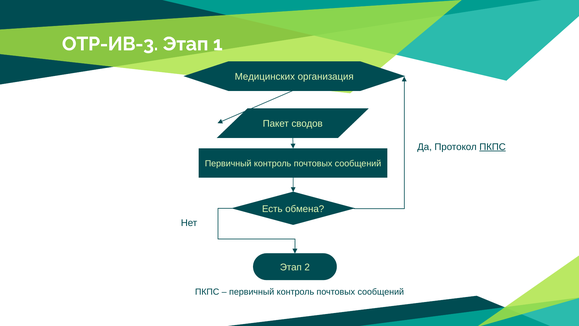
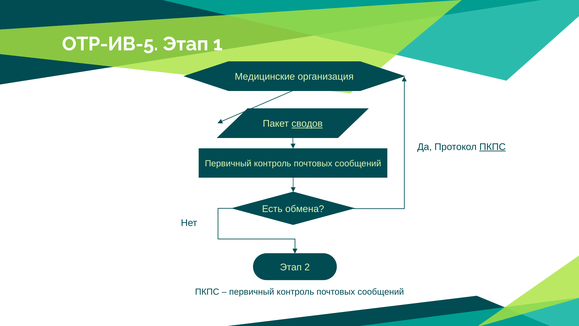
ОТР-ИВ-3: ОТР-ИВ-3 -> ОТР-ИВ-5 (110, 44)
Медицинских: Медицинских -> Медицинские (265, 77)
сводов underline: none -> present (307, 124)
